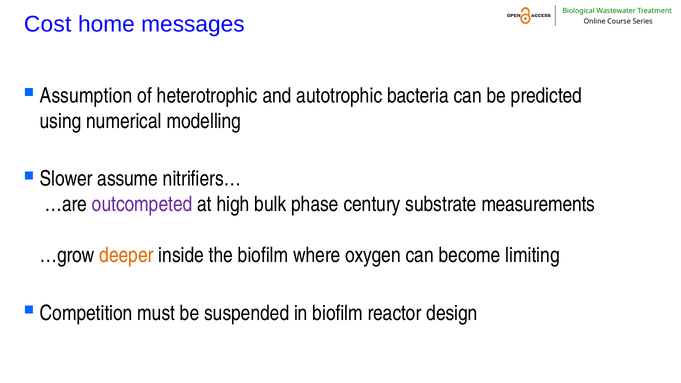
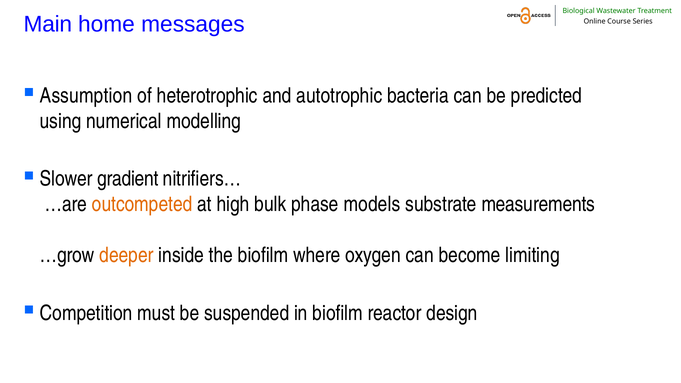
Cost: Cost -> Main (48, 24)
assume: assume -> gradient (128, 179)
outcompeted colour: purple -> orange (142, 204)
century: century -> models (372, 204)
